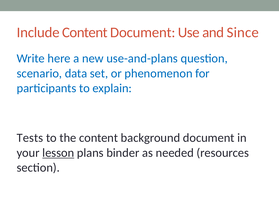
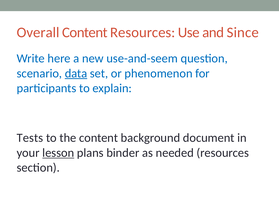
Include: Include -> Overall (38, 32)
Content Document: Document -> Resources (143, 32)
use-and-plans: use-and-plans -> use-and-seem (142, 59)
data underline: none -> present (76, 73)
